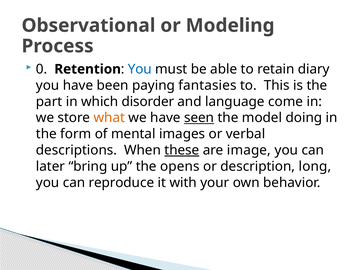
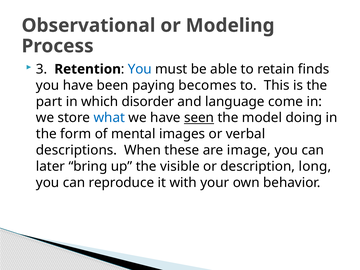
0: 0 -> 3 (42, 69)
diary: diary -> finds (314, 69)
fantasies: fantasies -> becomes (207, 85)
what colour: orange -> blue (109, 118)
these underline: present -> none (182, 150)
opens: opens -> visible (180, 166)
